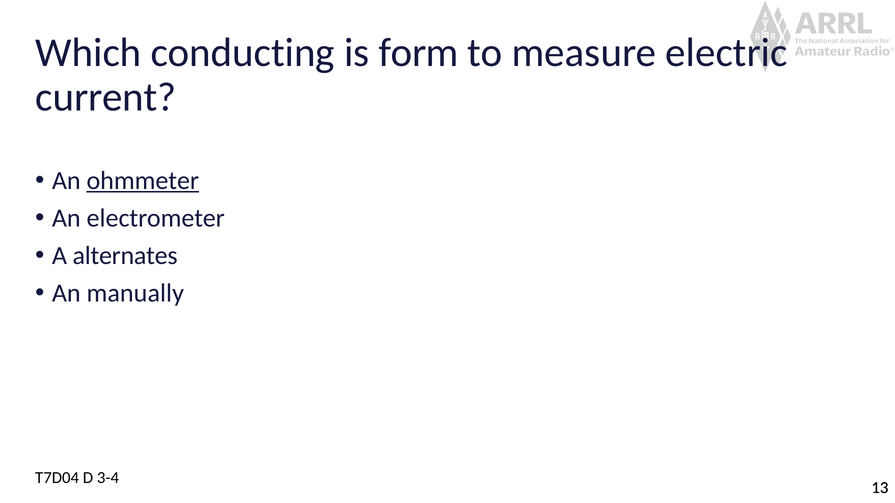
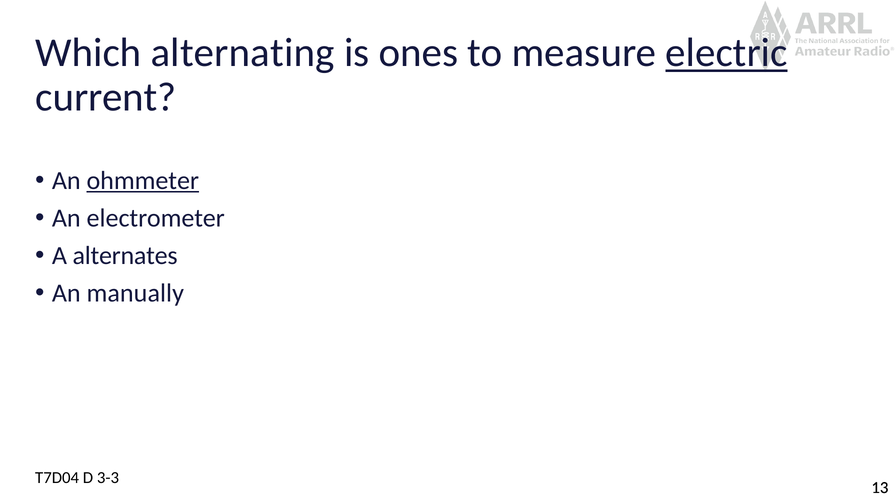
conducting: conducting -> alternating (243, 53)
form: form -> ones (418, 53)
electric underline: none -> present (727, 53)
3-4: 3-4 -> 3-3 (108, 478)
